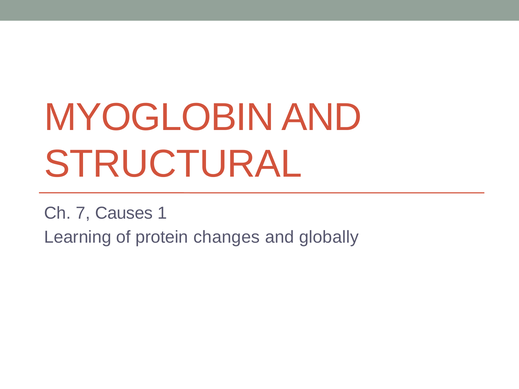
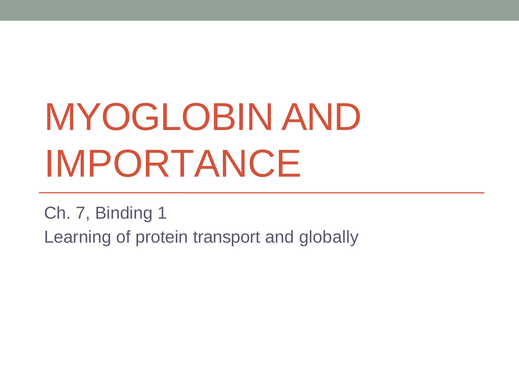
STRUCTURAL: STRUCTURAL -> IMPORTANCE (173, 164)
Causes: Causes -> Binding (124, 213)
changes: changes -> transport (227, 237)
